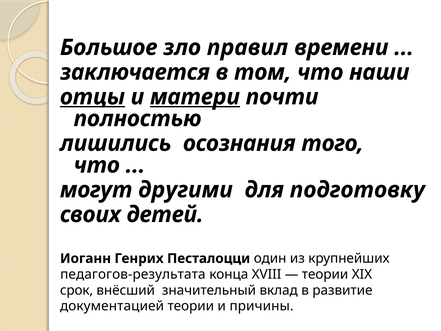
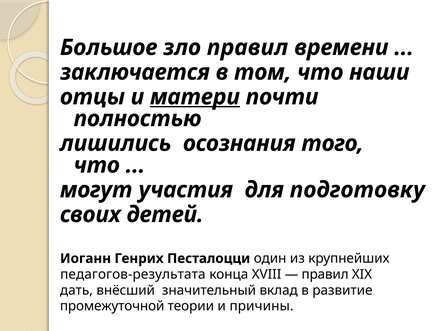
отцы underline: present -> none (92, 97)
другими: другими -> участия (186, 190)
теории: теории -> правил (325, 274)
срок: срок -> дать (76, 290)
документацией: документацией -> промежуточной (112, 306)
